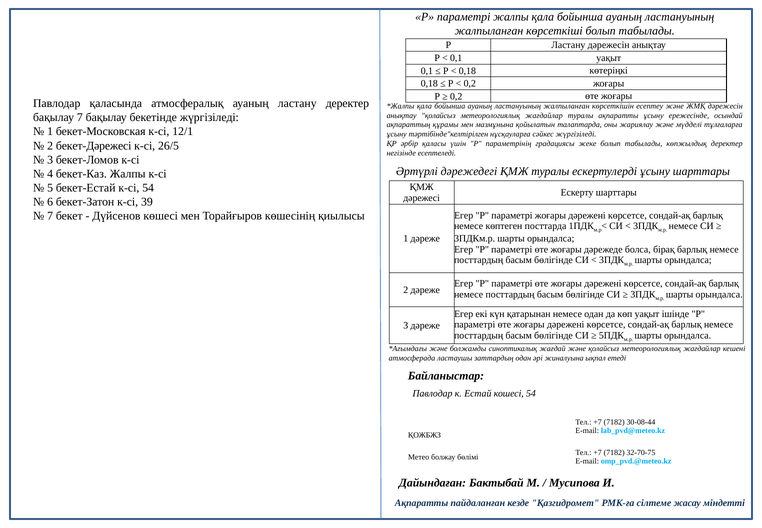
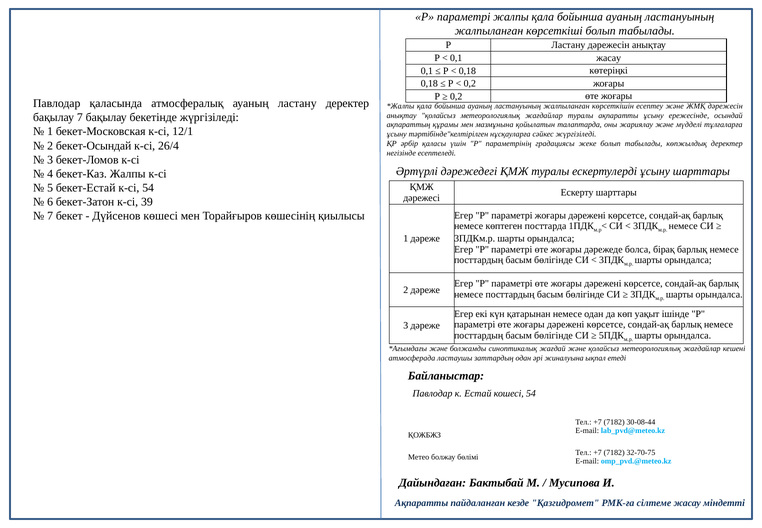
0,1 уақыт: уақыт -> жасау (609, 58)
бекет-Дәрежесі: бекет-Дәрежесі -> бекет-Осындай (94, 146)
26/5: 26/5 -> 26/4 (168, 146)
